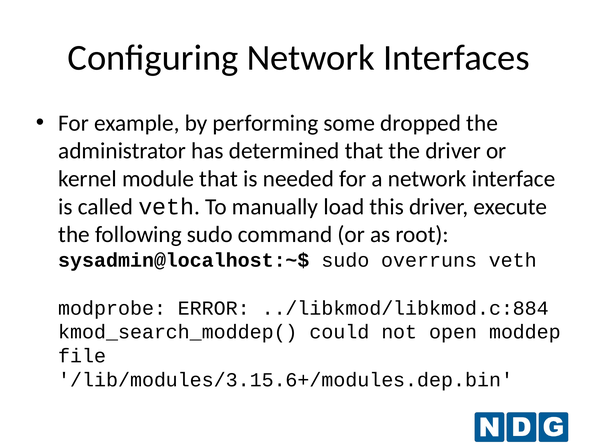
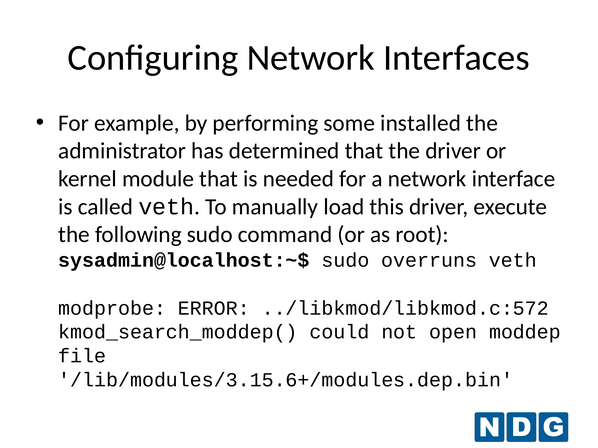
dropped: dropped -> installed (421, 123)
../libkmod/libkmod.c:884: ../libkmod/libkmod.c:884 -> ../libkmod/libkmod.c:572 (405, 308)
